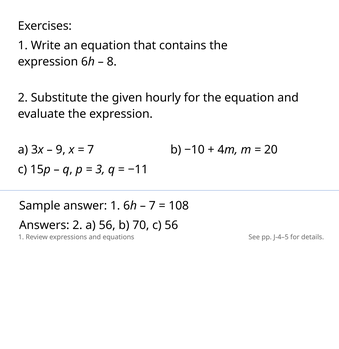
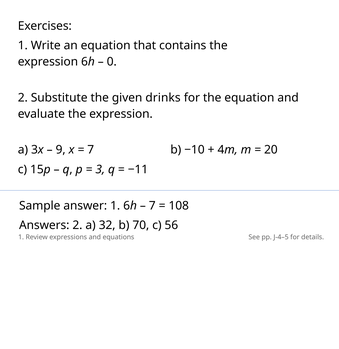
8: 8 -> 0 (112, 62)
hourly: hourly -> drinks (163, 98)
a 56: 56 -> 32 (107, 225)
